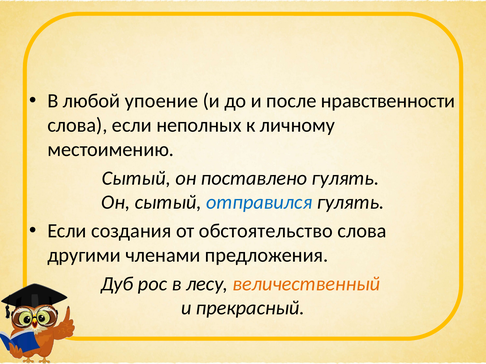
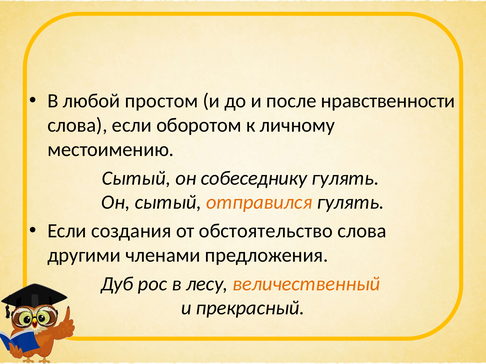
упоение: упоение -> простом (161, 101)
неполных: неполных -> оборотом (199, 125)
поставлено: поставлено -> собеседнику (254, 178)
отправился colour: blue -> orange (259, 203)
